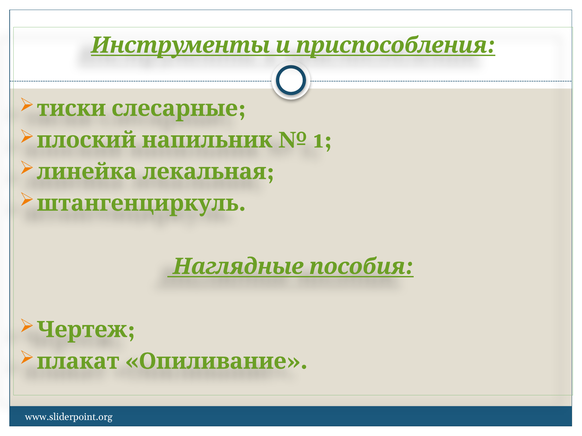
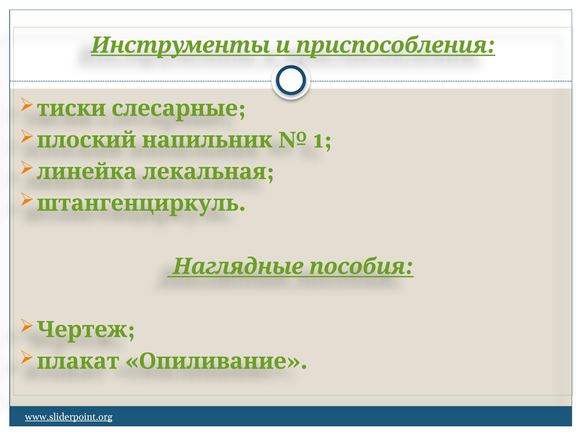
www.sliderpoint.org underline: none -> present (69, 417)
